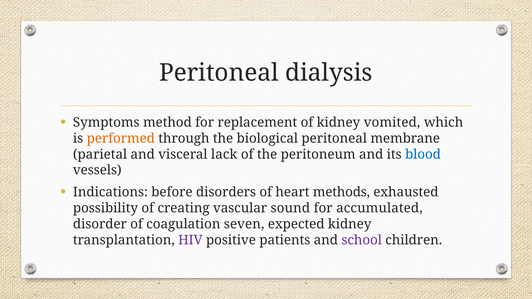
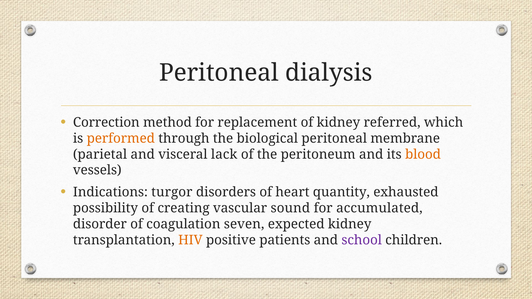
Symptoms: Symptoms -> Correction (106, 123)
vomited: vomited -> referred (392, 123)
blood colour: blue -> orange (423, 154)
before: before -> turgor (172, 192)
methods: methods -> quantity (341, 192)
HIV colour: purple -> orange (190, 240)
